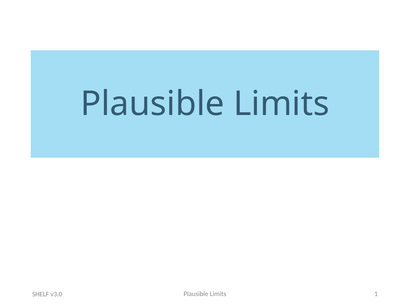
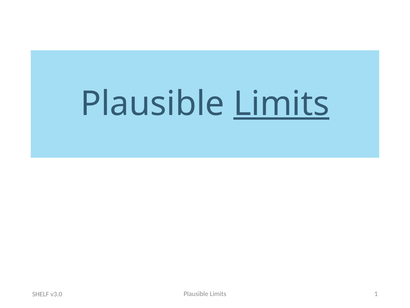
Limits underline: none -> present (281, 104)
